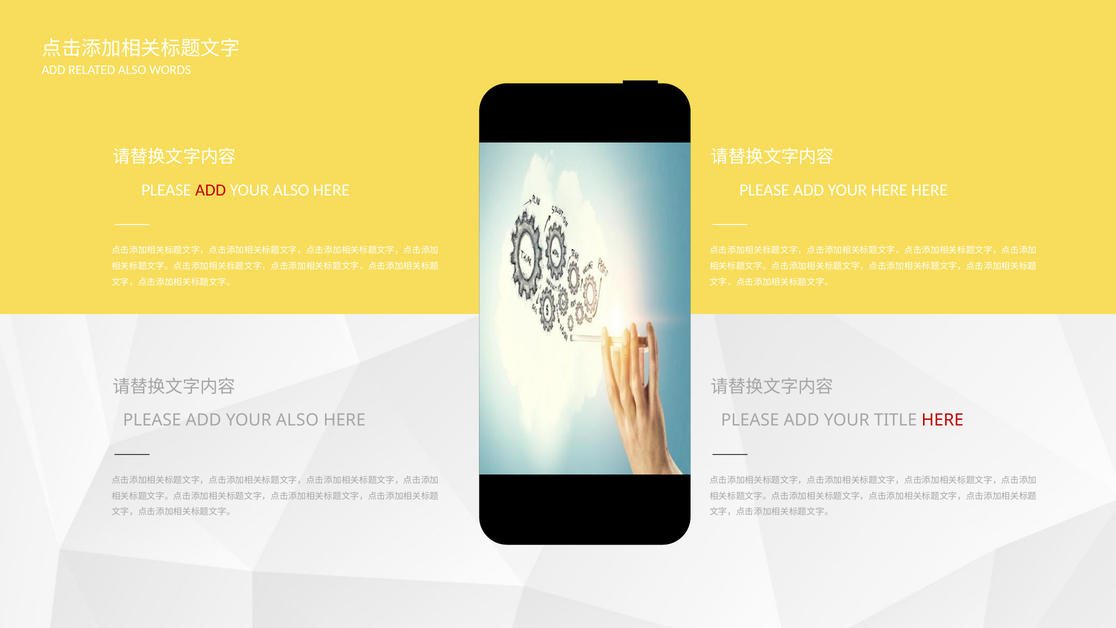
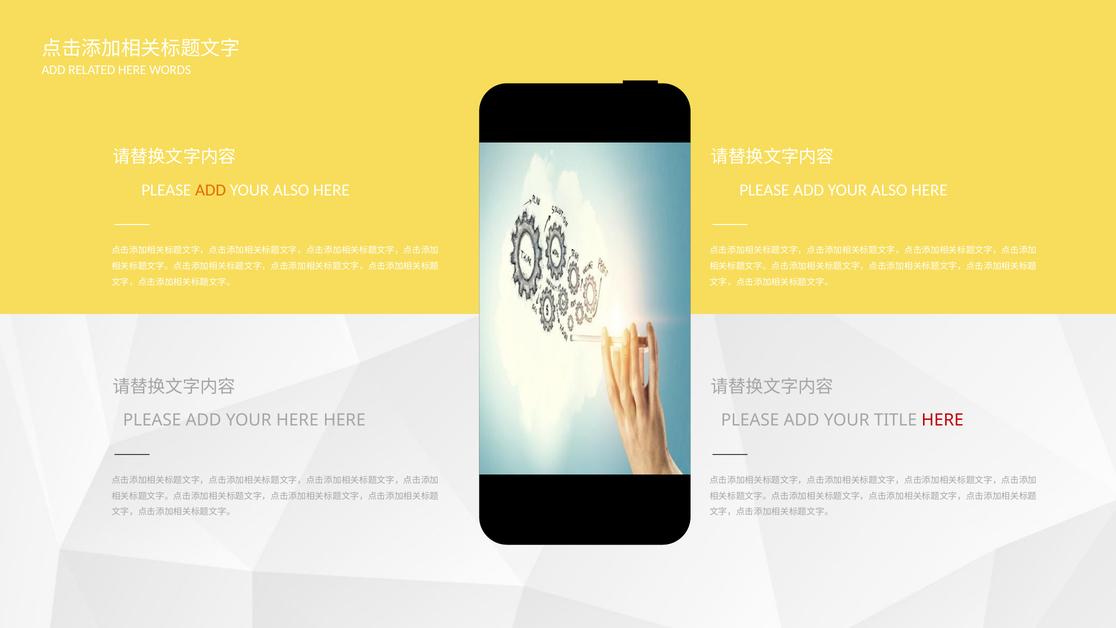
RELATED ALSO: ALSO -> HERE (132, 70)
ADD colour: red -> orange (211, 190)
HERE: HERE -> ALSO (889, 190)
ALSO: ALSO -> HERE (297, 420)
